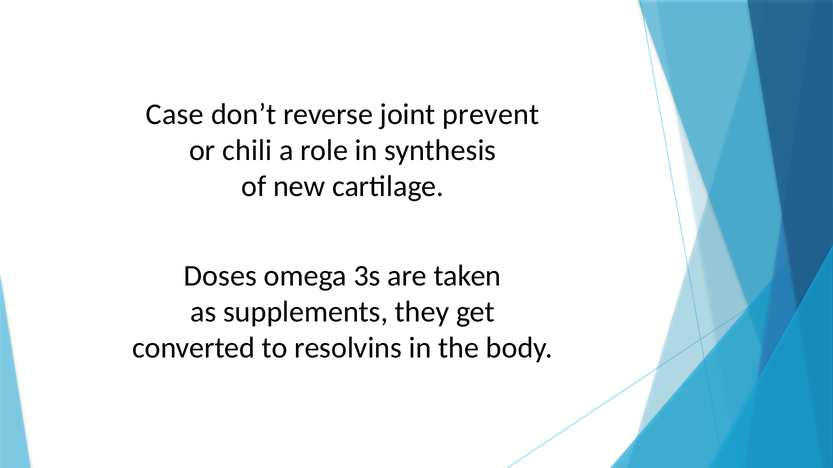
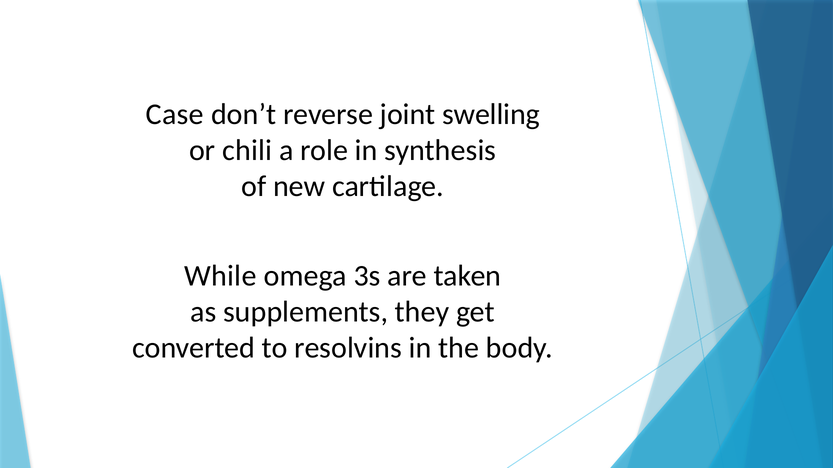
prevent: prevent -> swelling (491, 114)
Doses: Doses -> While (220, 276)
